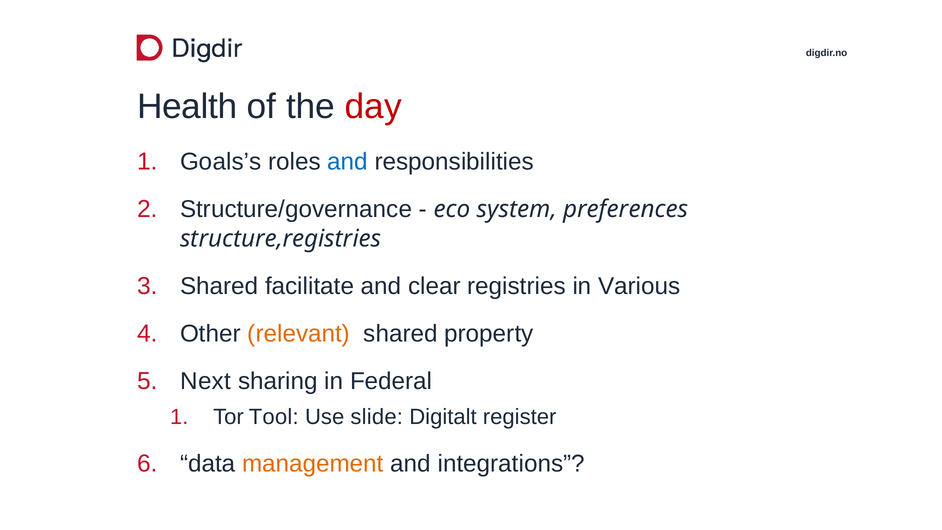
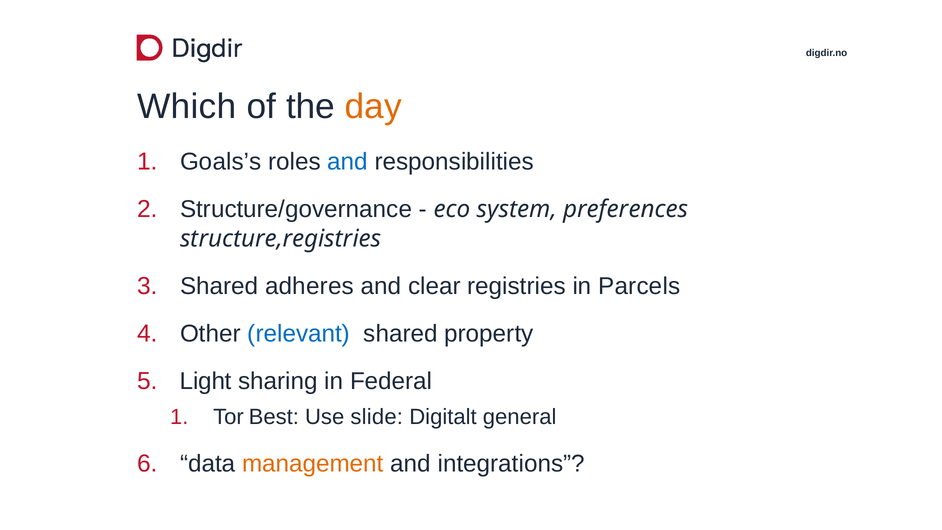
Health: Health -> Which (187, 107)
day colour: red -> orange (373, 107)
facilitate: facilitate -> adheres (309, 286)
Various: Various -> Parcels (639, 286)
relevant colour: orange -> blue (299, 334)
Next: Next -> Light (206, 381)
Tool: Tool -> Best (274, 417)
register: register -> general (520, 417)
